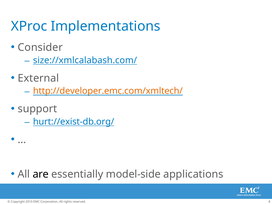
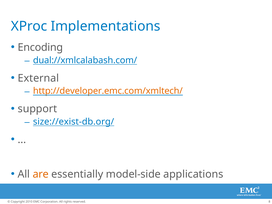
Consider: Consider -> Encoding (40, 47)
size://xmlcalabash.com/: size://xmlcalabash.com/ -> dual://xmlcalabash.com/ (85, 60)
hurt://exist-db.org/: hurt://exist-db.org/ -> size://exist-db.org/ (74, 122)
are colour: black -> orange (41, 174)
